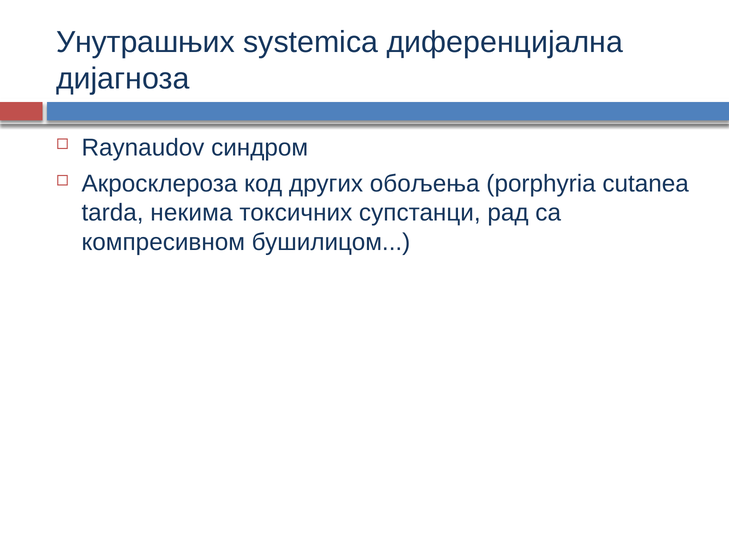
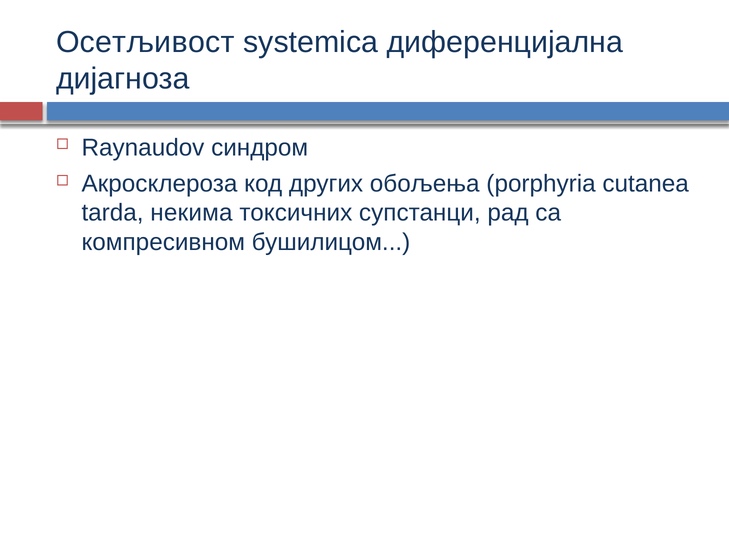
Унутрашњих: Унутрашњих -> Осетљивост (145, 42)
